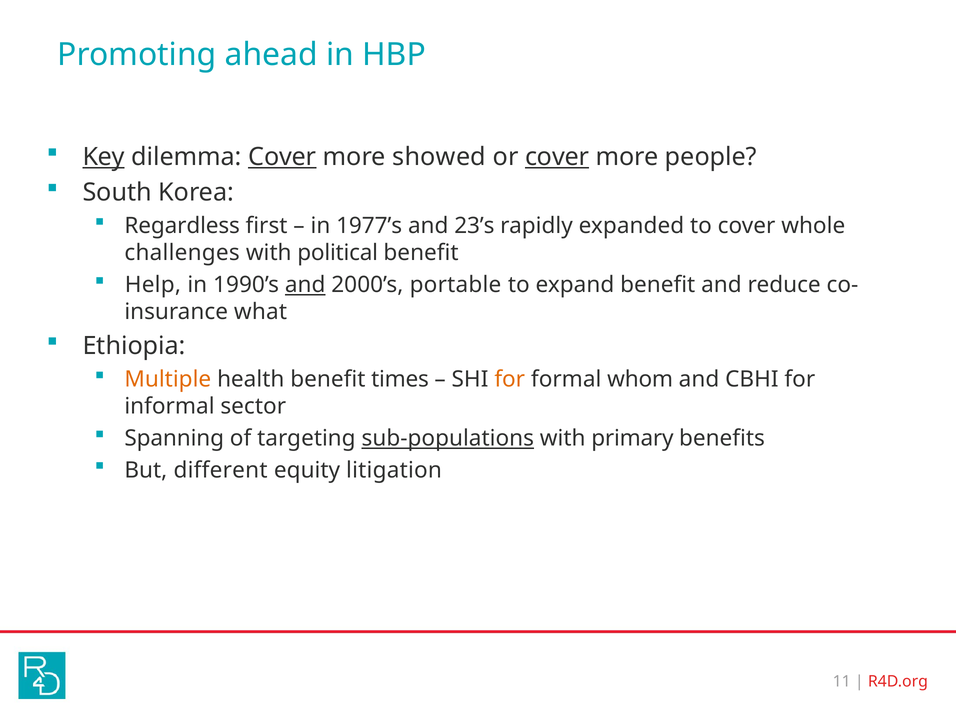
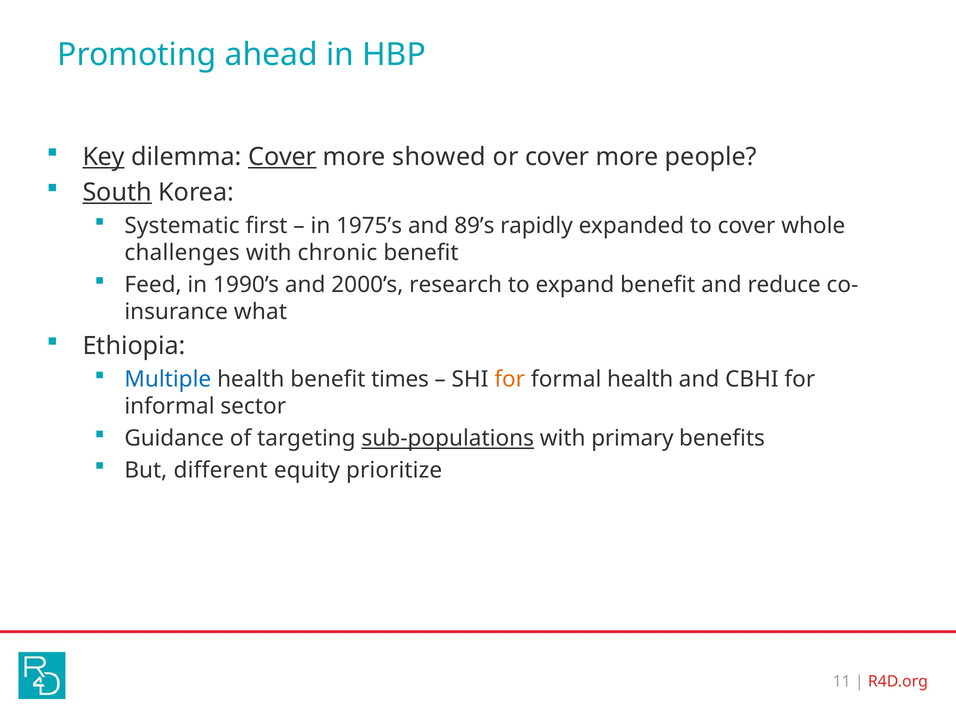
cover underline: present -> none (557, 157)
South underline: none -> present (117, 193)
Regardless: Regardless -> Systematic (182, 226)
1977’s: 1977’s -> 1975’s (369, 226)
23’s: 23’s -> 89’s (474, 226)
political: political -> chronic (337, 253)
Help: Help -> Feed (153, 285)
and underline: present -> none (305, 285)
portable: portable -> research (456, 285)
Multiple colour: orange -> blue (168, 379)
formal whom: whom -> health (640, 379)
Spanning: Spanning -> Guidance (174, 438)
litigation: litigation -> prioritize (394, 470)
